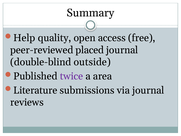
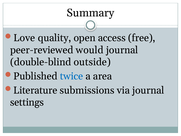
Help: Help -> Love (24, 38)
placed: placed -> would (90, 50)
twice colour: purple -> blue (71, 76)
reviews: reviews -> settings (27, 102)
